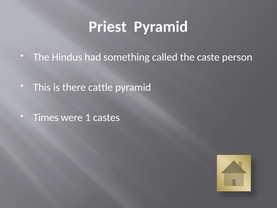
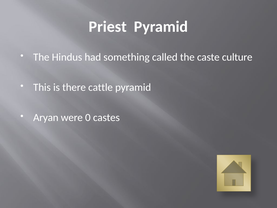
person: person -> culture (237, 57)
Times: Times -> Aryan (46, 117)
1: 1 -> 0 (88, 117)
